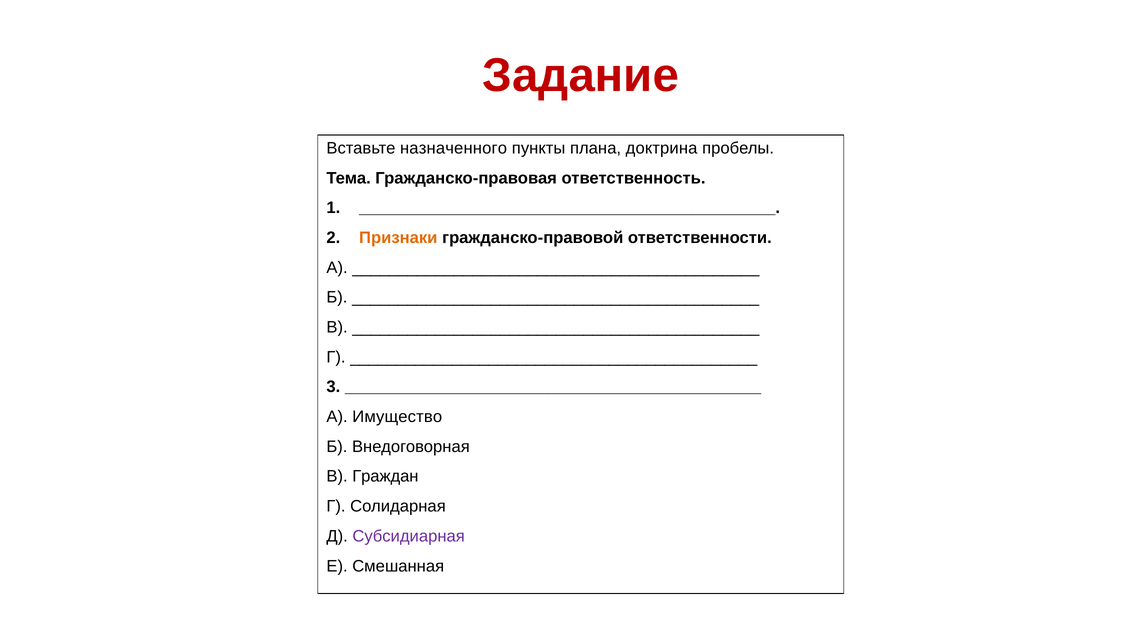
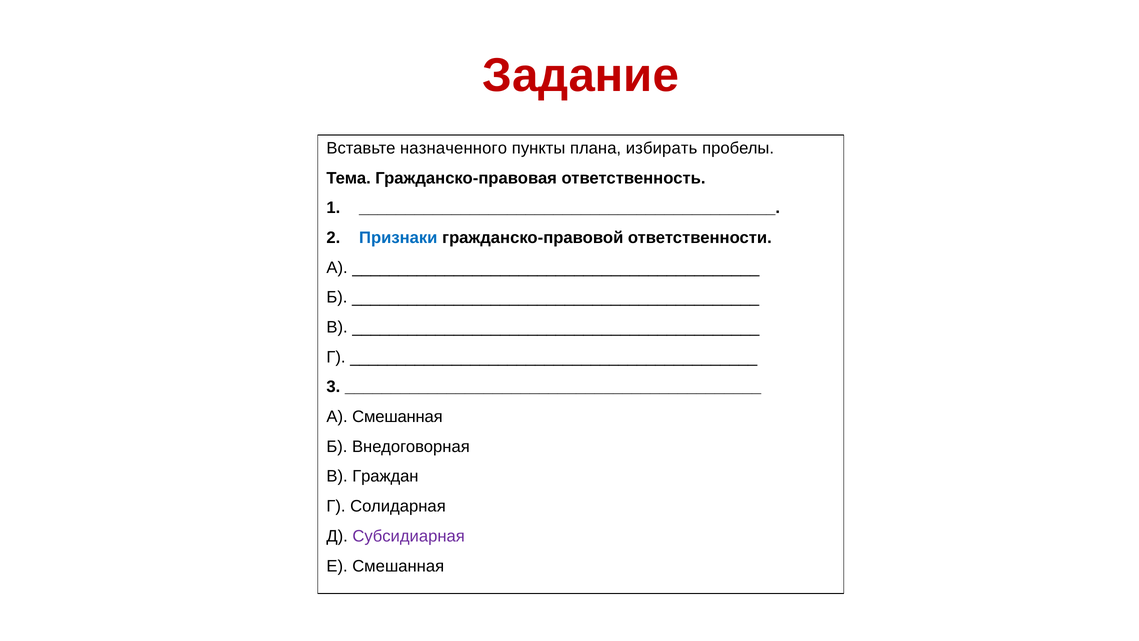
доктрина: доктрина -> избирать (662, 148)
Признаки colour: orange -> blue (398, 238)
А Имущество: Имущество -> Смешанная (397, 417)
